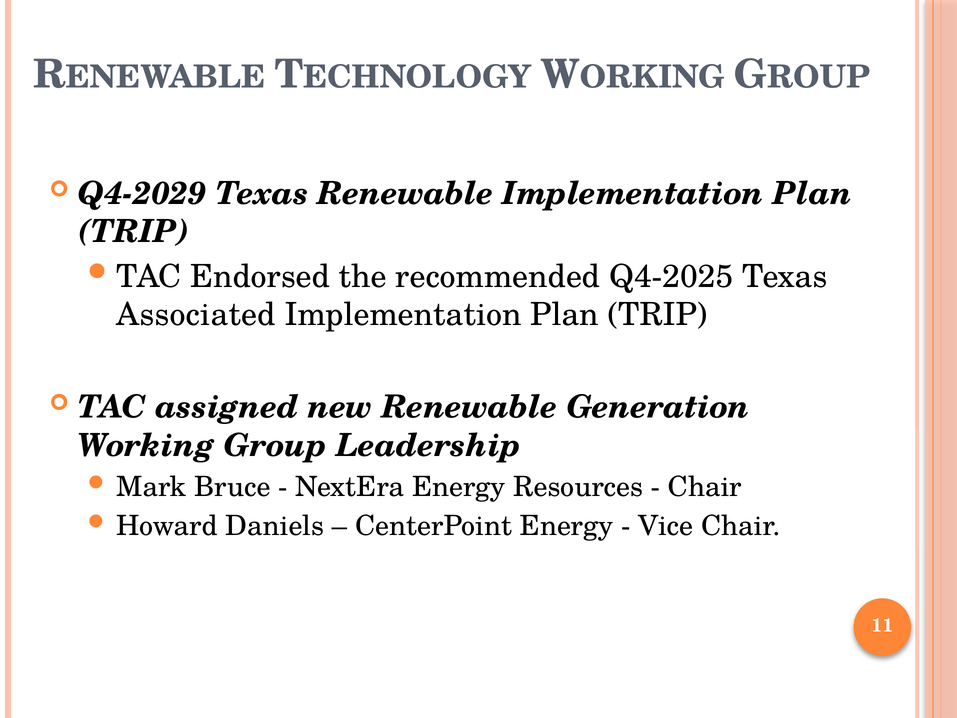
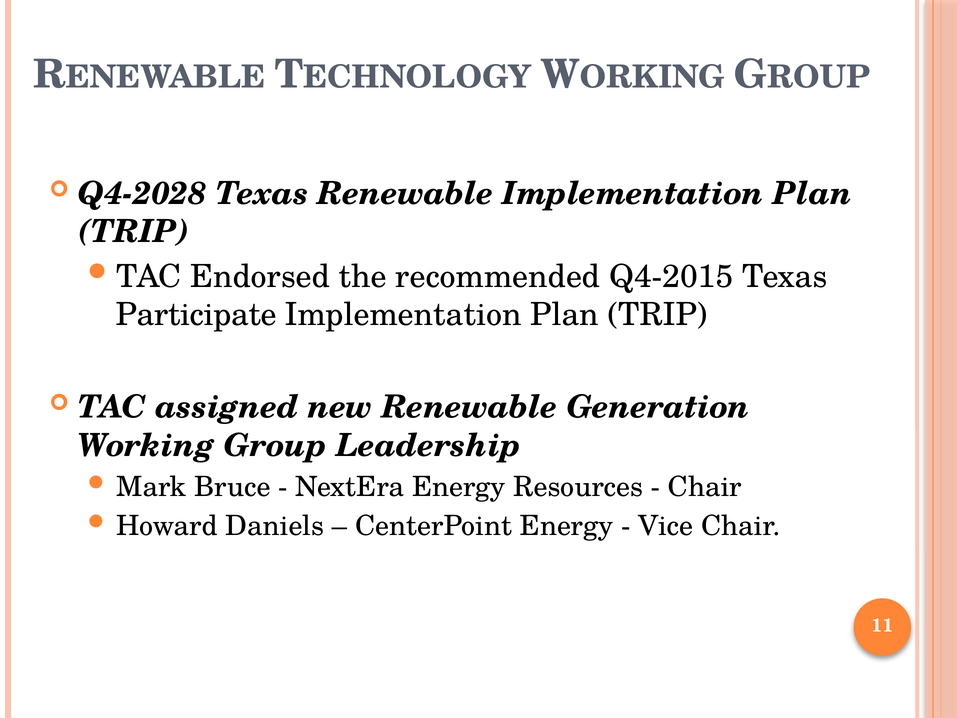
Q4-2029: Q4-2029 -> Q4-2028 (142, 194)
Q4-2025: Q4-2025 -> Q4-2015 (671, 276)
Associated: Associated -> Participate (196, 315)
